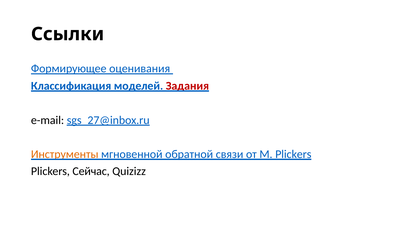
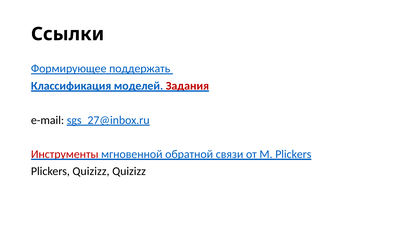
оценивания: оценивания -> поддержать (140, 69)
Инструменты colour: orange -> red (65, 155)
Plickers Сейчас: Сейчас -> Quizizz (91, 172)
